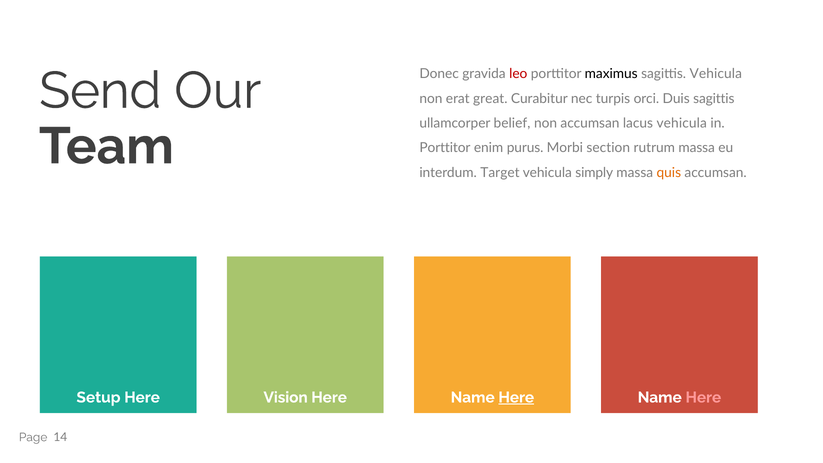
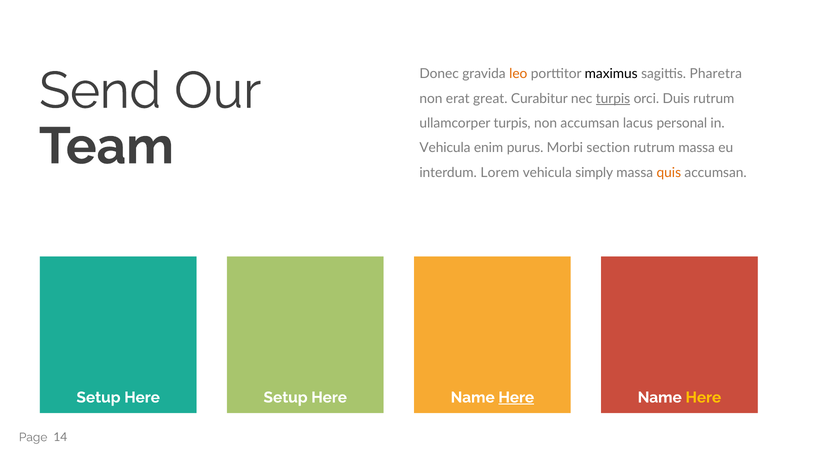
leo colour: red -> orange (518, 74)
sagittis Vehicula: Vehicula -> Pharetra (716, 74)
turpis underline: none -> present (613, 99)
Duis sagittis: sagittis -> rutrum (714, 99)
ullamcorper belief: belief -> turpis (512, 123)
lacus vehicula: vehicula -> personal (682, 123)
Porttitor: Porttitor -> Vehicula (445, 148)
Target: Target -> Lorem (500, 173)
Here Vision: Vision -> Setup (286, 397)
Here colour: pink -> yellow (703, 397)
